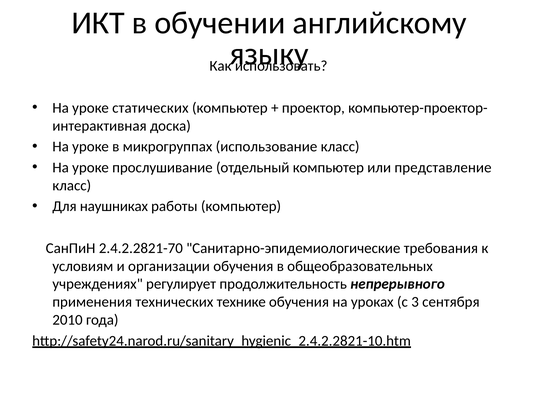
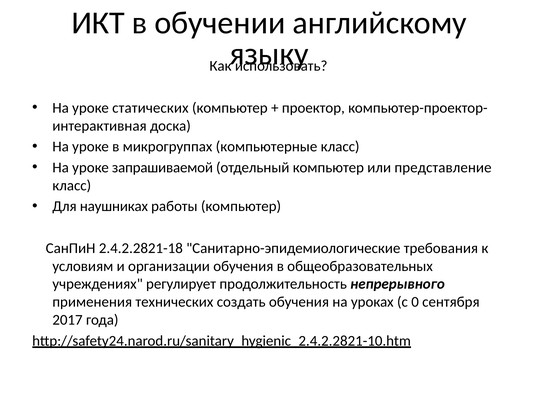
использование: использование -> компьютерные (266, 147)
прослушивание: прослушивание -> запрашиваемой (162, 167)
2.4.2.2821-70: 2.4.2.2821-70 -> 2.4.2.2821-18 (141, 248)
технике: технике -> создать (241, 302)
3: 3 -> 0 (415, 302)
2010: 2010 -> 2017 (67, 320)
